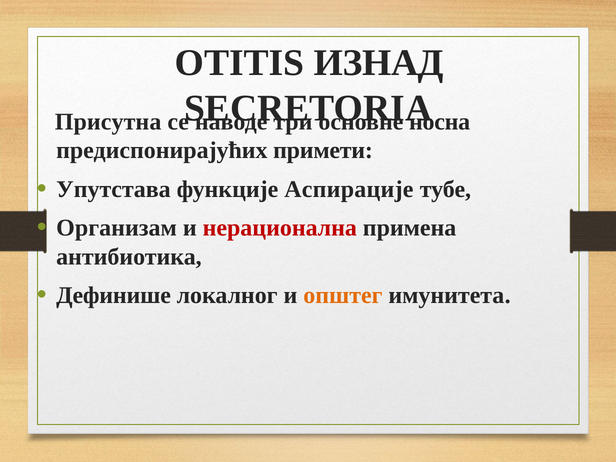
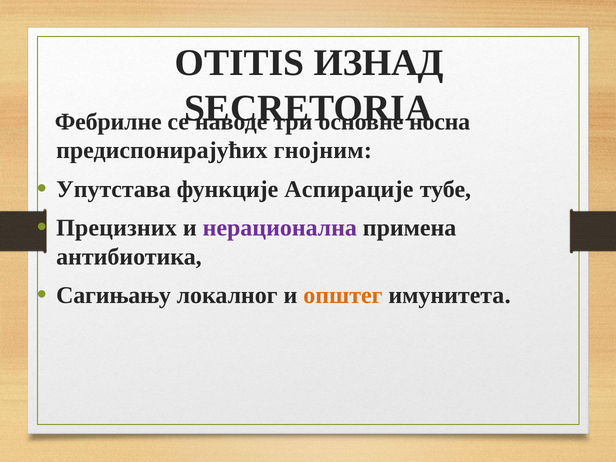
Присутна: Присутна -> Фебрилне (108, 122)
примети: примети -> гнојним (323, 151)
Организам: Организам -> Прецизних (117, 228)
нерационална colour: red -> purple (280, 228)
Дефинише: Дефинише -> Сагињању (114, 295)
